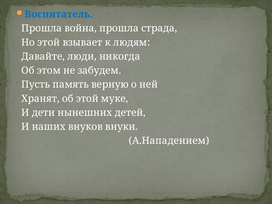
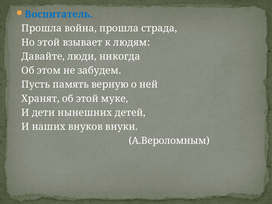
А.Нападением: А.Нападением -> А.Вероломным (169, 141)
